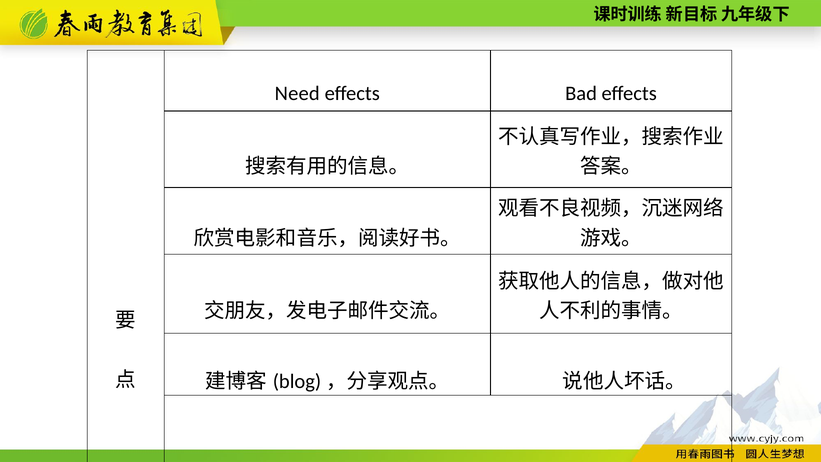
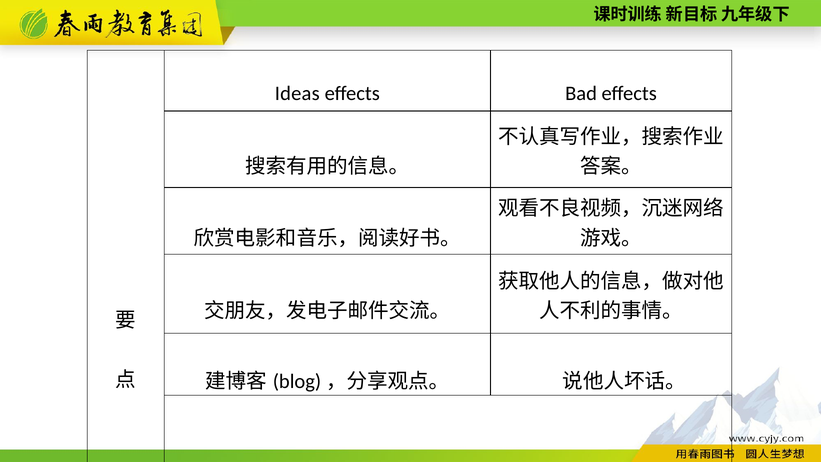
Need: Need -> Ideas (297, 94)
